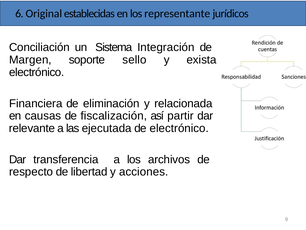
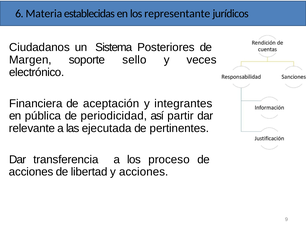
Original: Original -> Materia (44, 14)
Conciliación: Conciliación -> Ciudadanos (39, 47)
Integración: Integración -> Posteriores (166, 47)
exista: exista -> veces (202, 60)
eliminación: eliminación -> aceptación (111, 103)
relacionada: relacionada -> integrantes (183, 103)
causas: causas -> pública (43, 116)
fiscalización: fiscalización -> periodicidad (114, 116)
de electrónico: electrónico -> pertinentes (179, 128)
archivos: archivos -> proceso (169, 159)
respecto: respecto -> acciones (31, 172)
